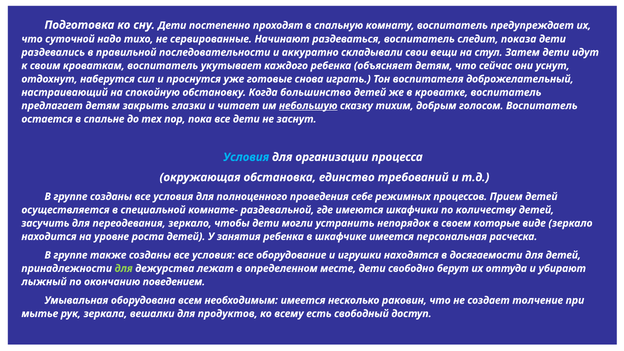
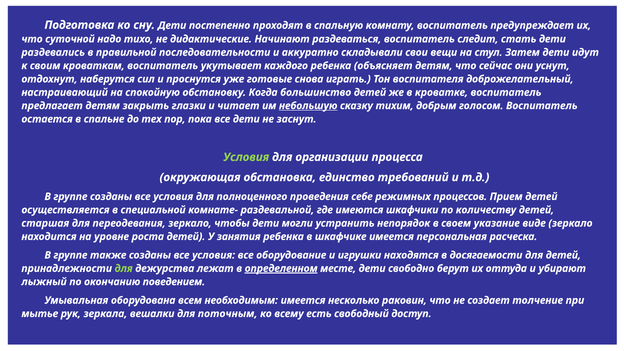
сервированные: сервированные -> дидактические (211, 39)
показа: показа -> стать (519, 39)
Условия colour: light blue -> light green (246, 157)
засучить: засучить -> старшая (45, 223)
которые: которые -> указание (497, 223)
определенном underline: none -> present (281, 268)
продуктов: продуктов -> поточным (228, 314)
